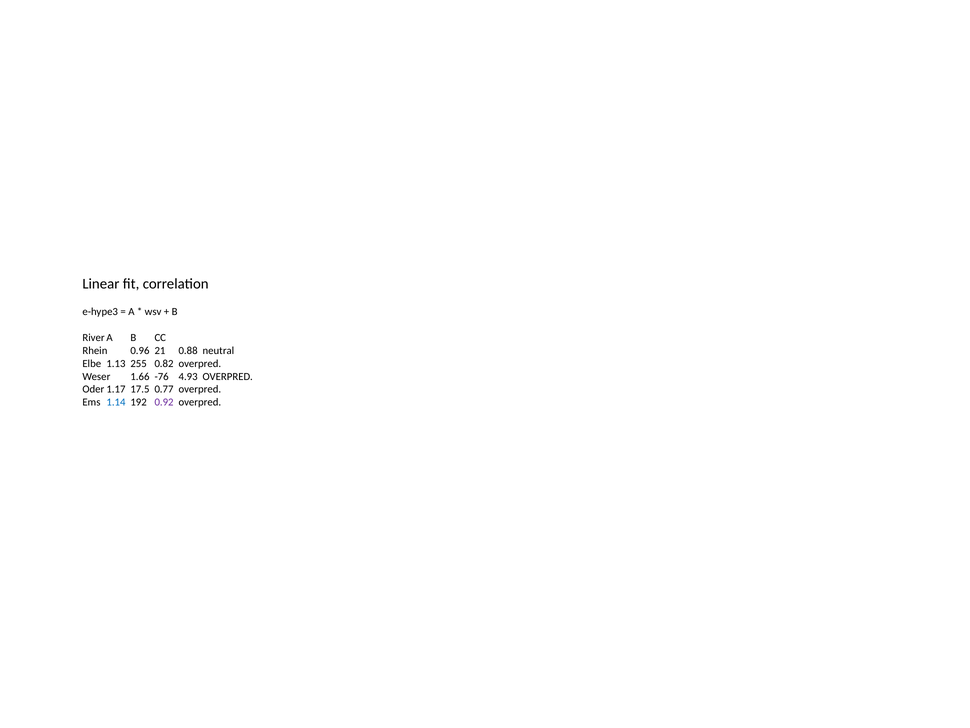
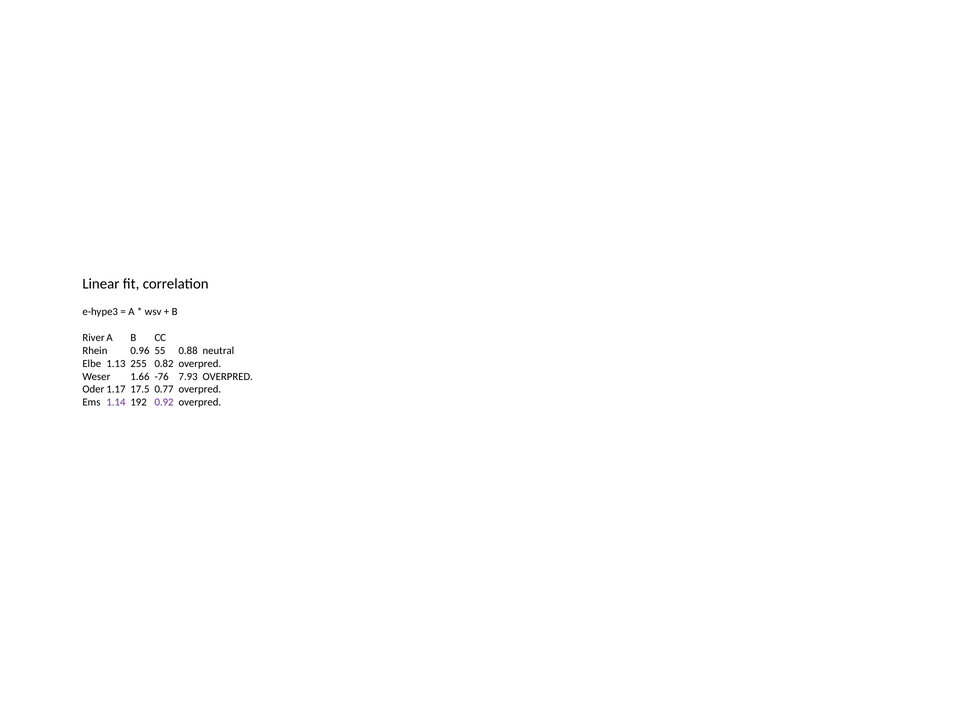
21: 21 -> 55 (160, 350)
4.93: 4.93 -> 7.93 (188, 376)
1.14 colour: blue -> purple (116, 402)
